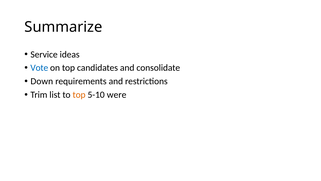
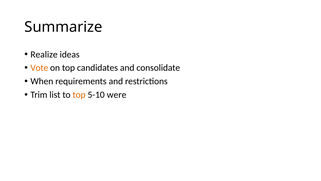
Service: Service -> Realize (44, 54)
Vote colour: blue -> orange (39, 68)
Down: Down -> When (42, 81)
